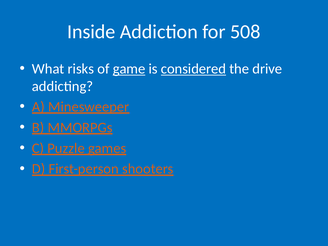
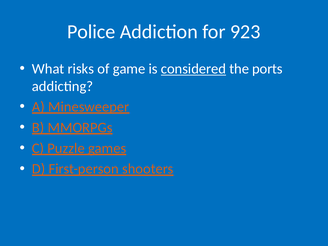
Inside: Inside -> Police (91, 32)
508: 508 -> 923 (245, 32)
game underline: present -> none (129, 69)
drive: drive -> ports (267, 69)
